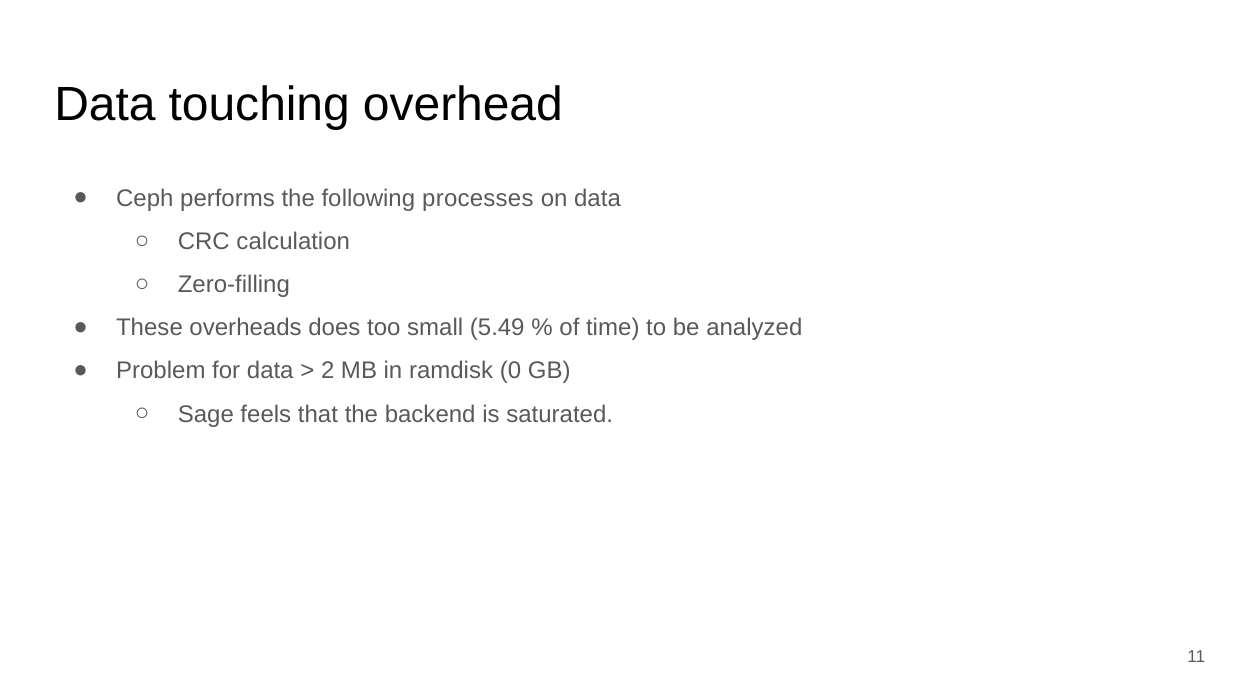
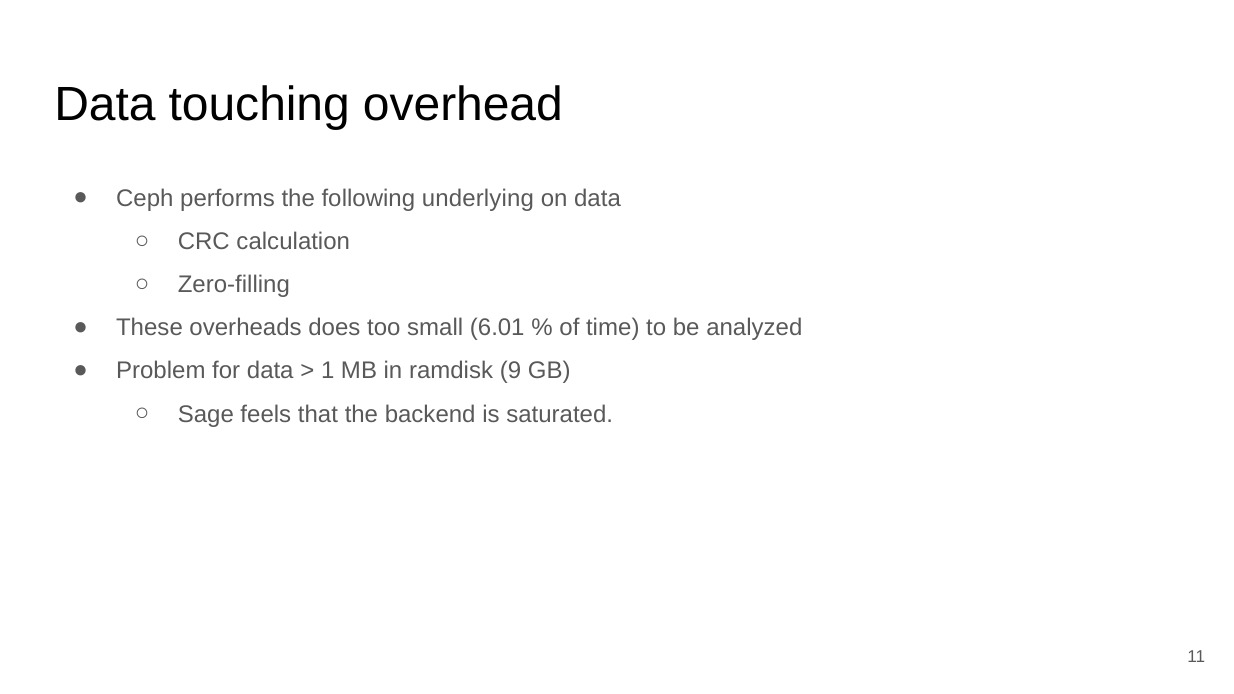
processes: processes -> underlying (478, 198)
5.49: 5.49 -> 6.01 (497, 328)
2: 2 -> 1 (328, 371)
0: 0 -> 9 (511, 371)
